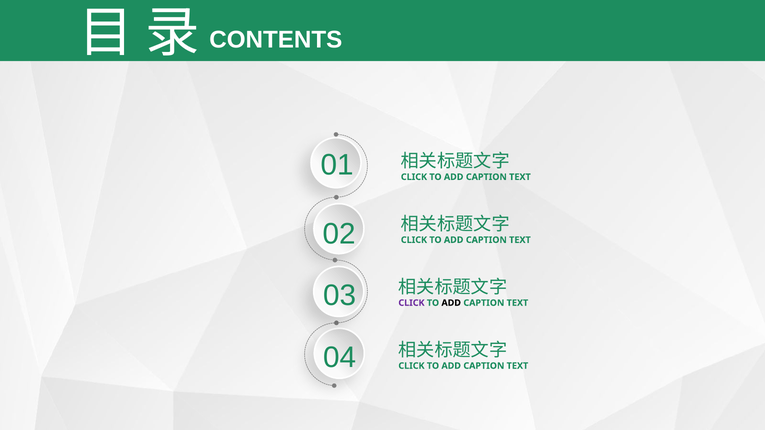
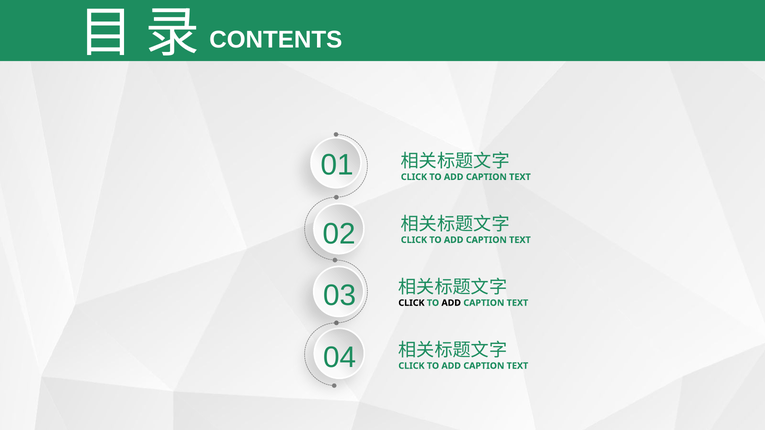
CLICK colour: purple -> black (411, 303)
